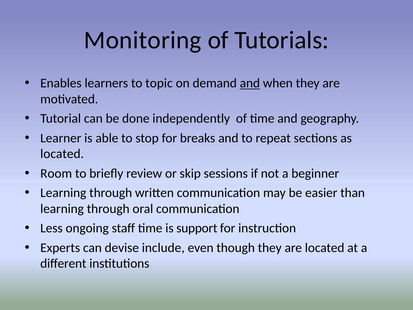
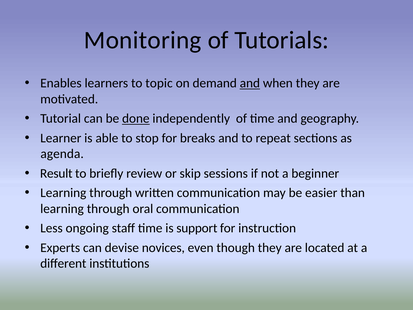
done underline: none -> present (136, 118)
located: located -> agenda (62, 154)
Room: Room -> Result (56, 173)
include: include -> novices (163, 248)
